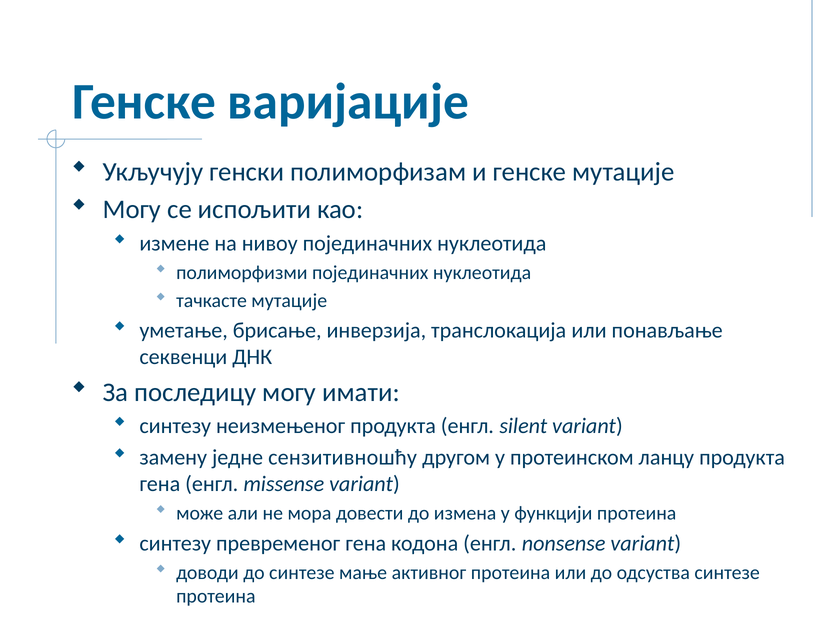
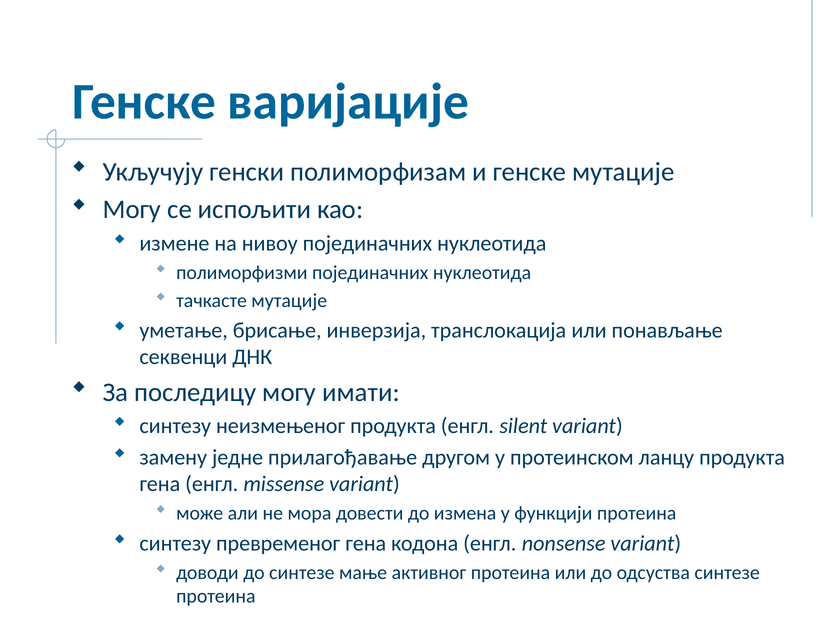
сензитивношћу: сензитивношћу -> прилагођавање (343, 457)
